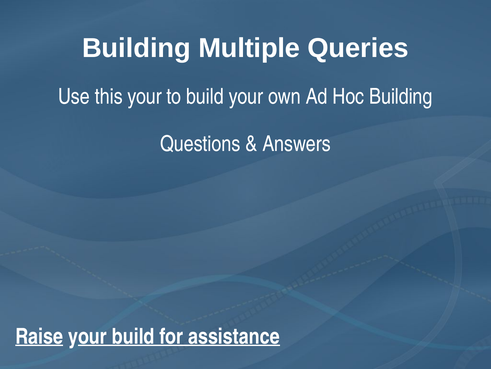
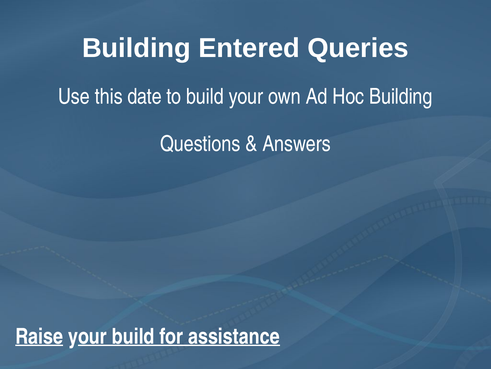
Multiple: Multiple -> Entered (249, 48)
this your: your -> date (145, 97)
